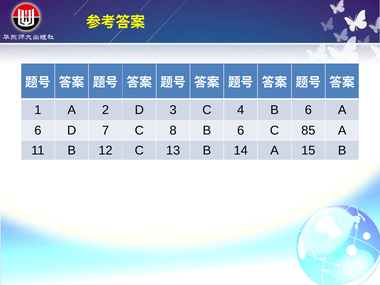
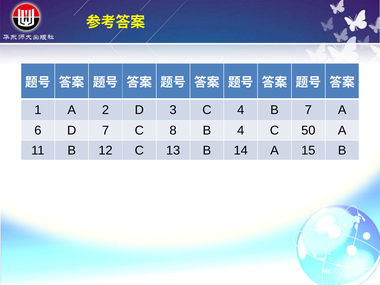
4 B 6: 6 -> 7 (308, 110)
8 B 6: 6 -> 4 (241, 131)
85: 85 -> 50 (308, 131)
